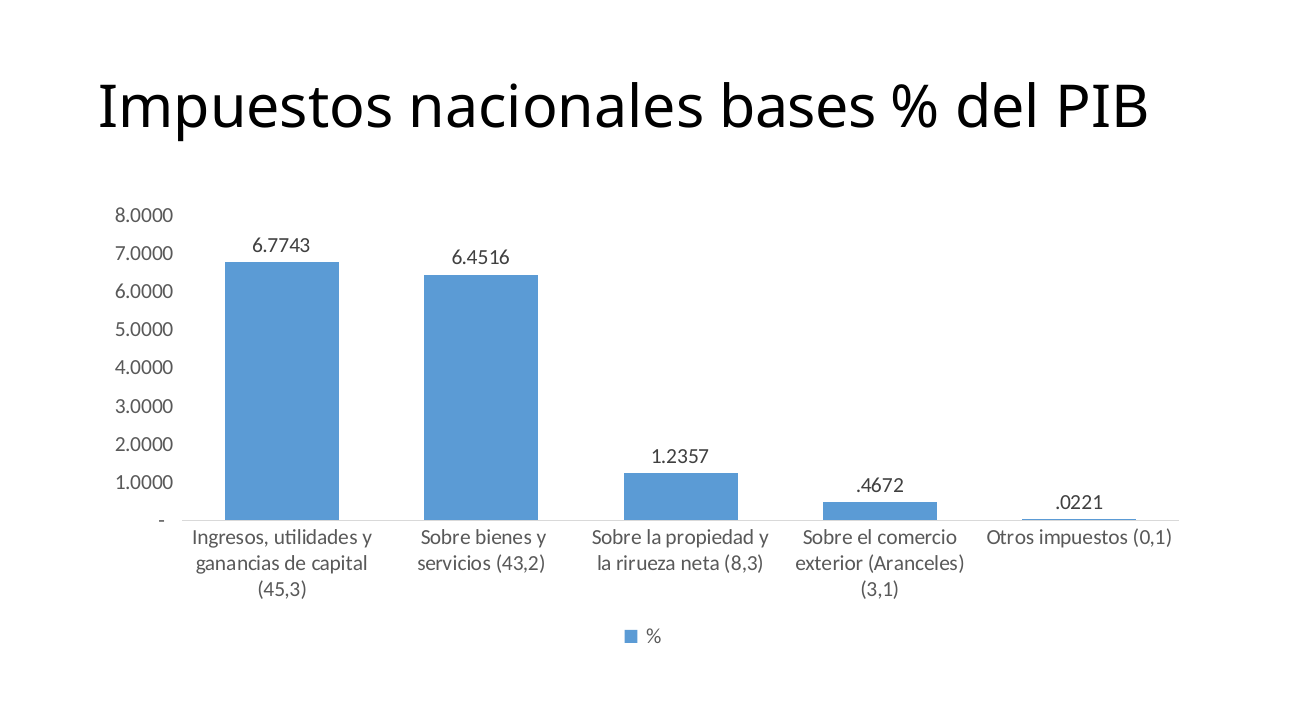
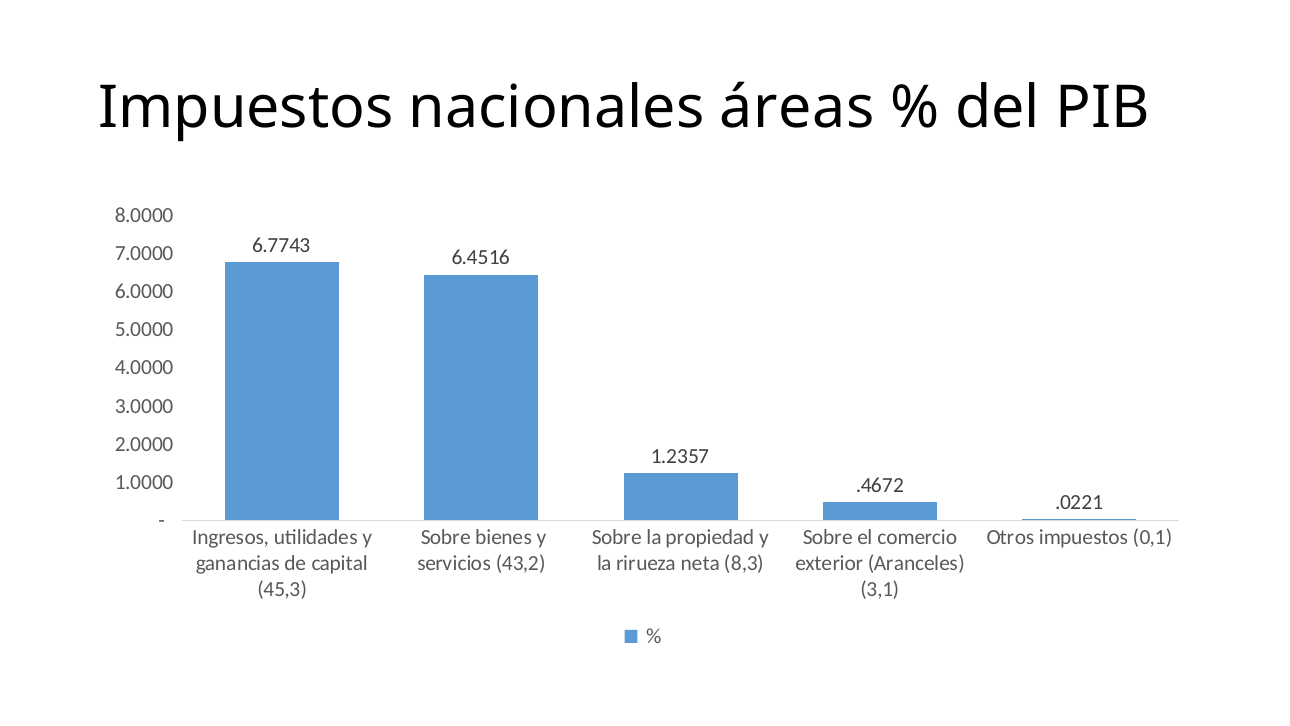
bases: bases -> áreas (797, 108)
